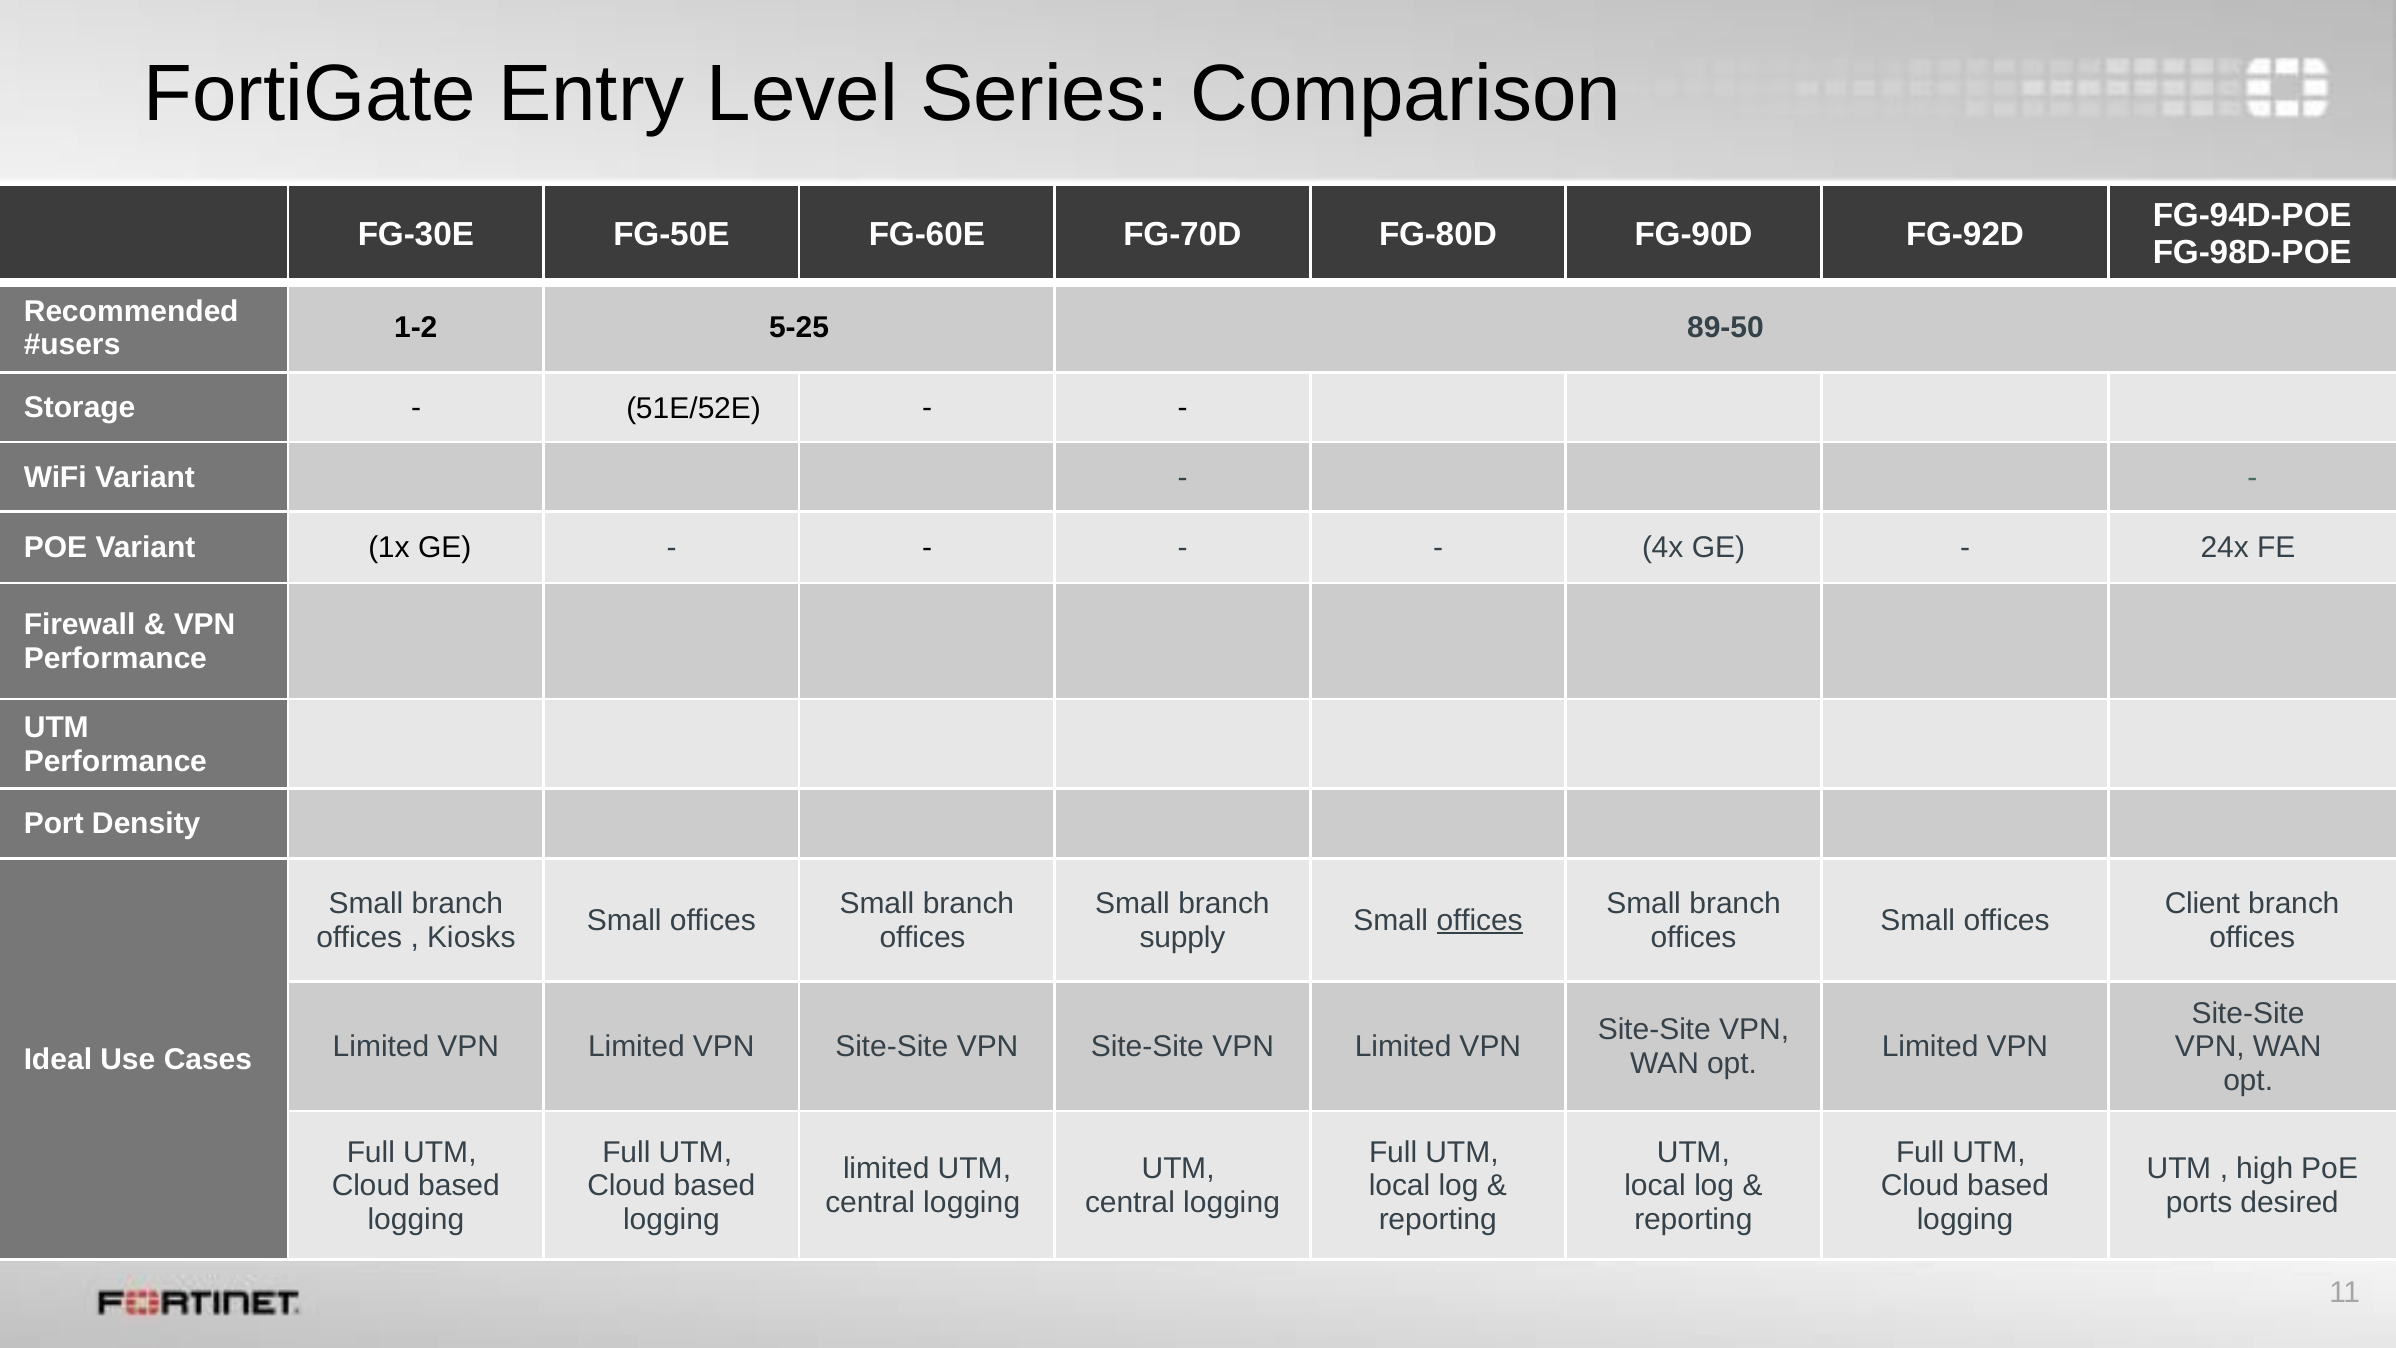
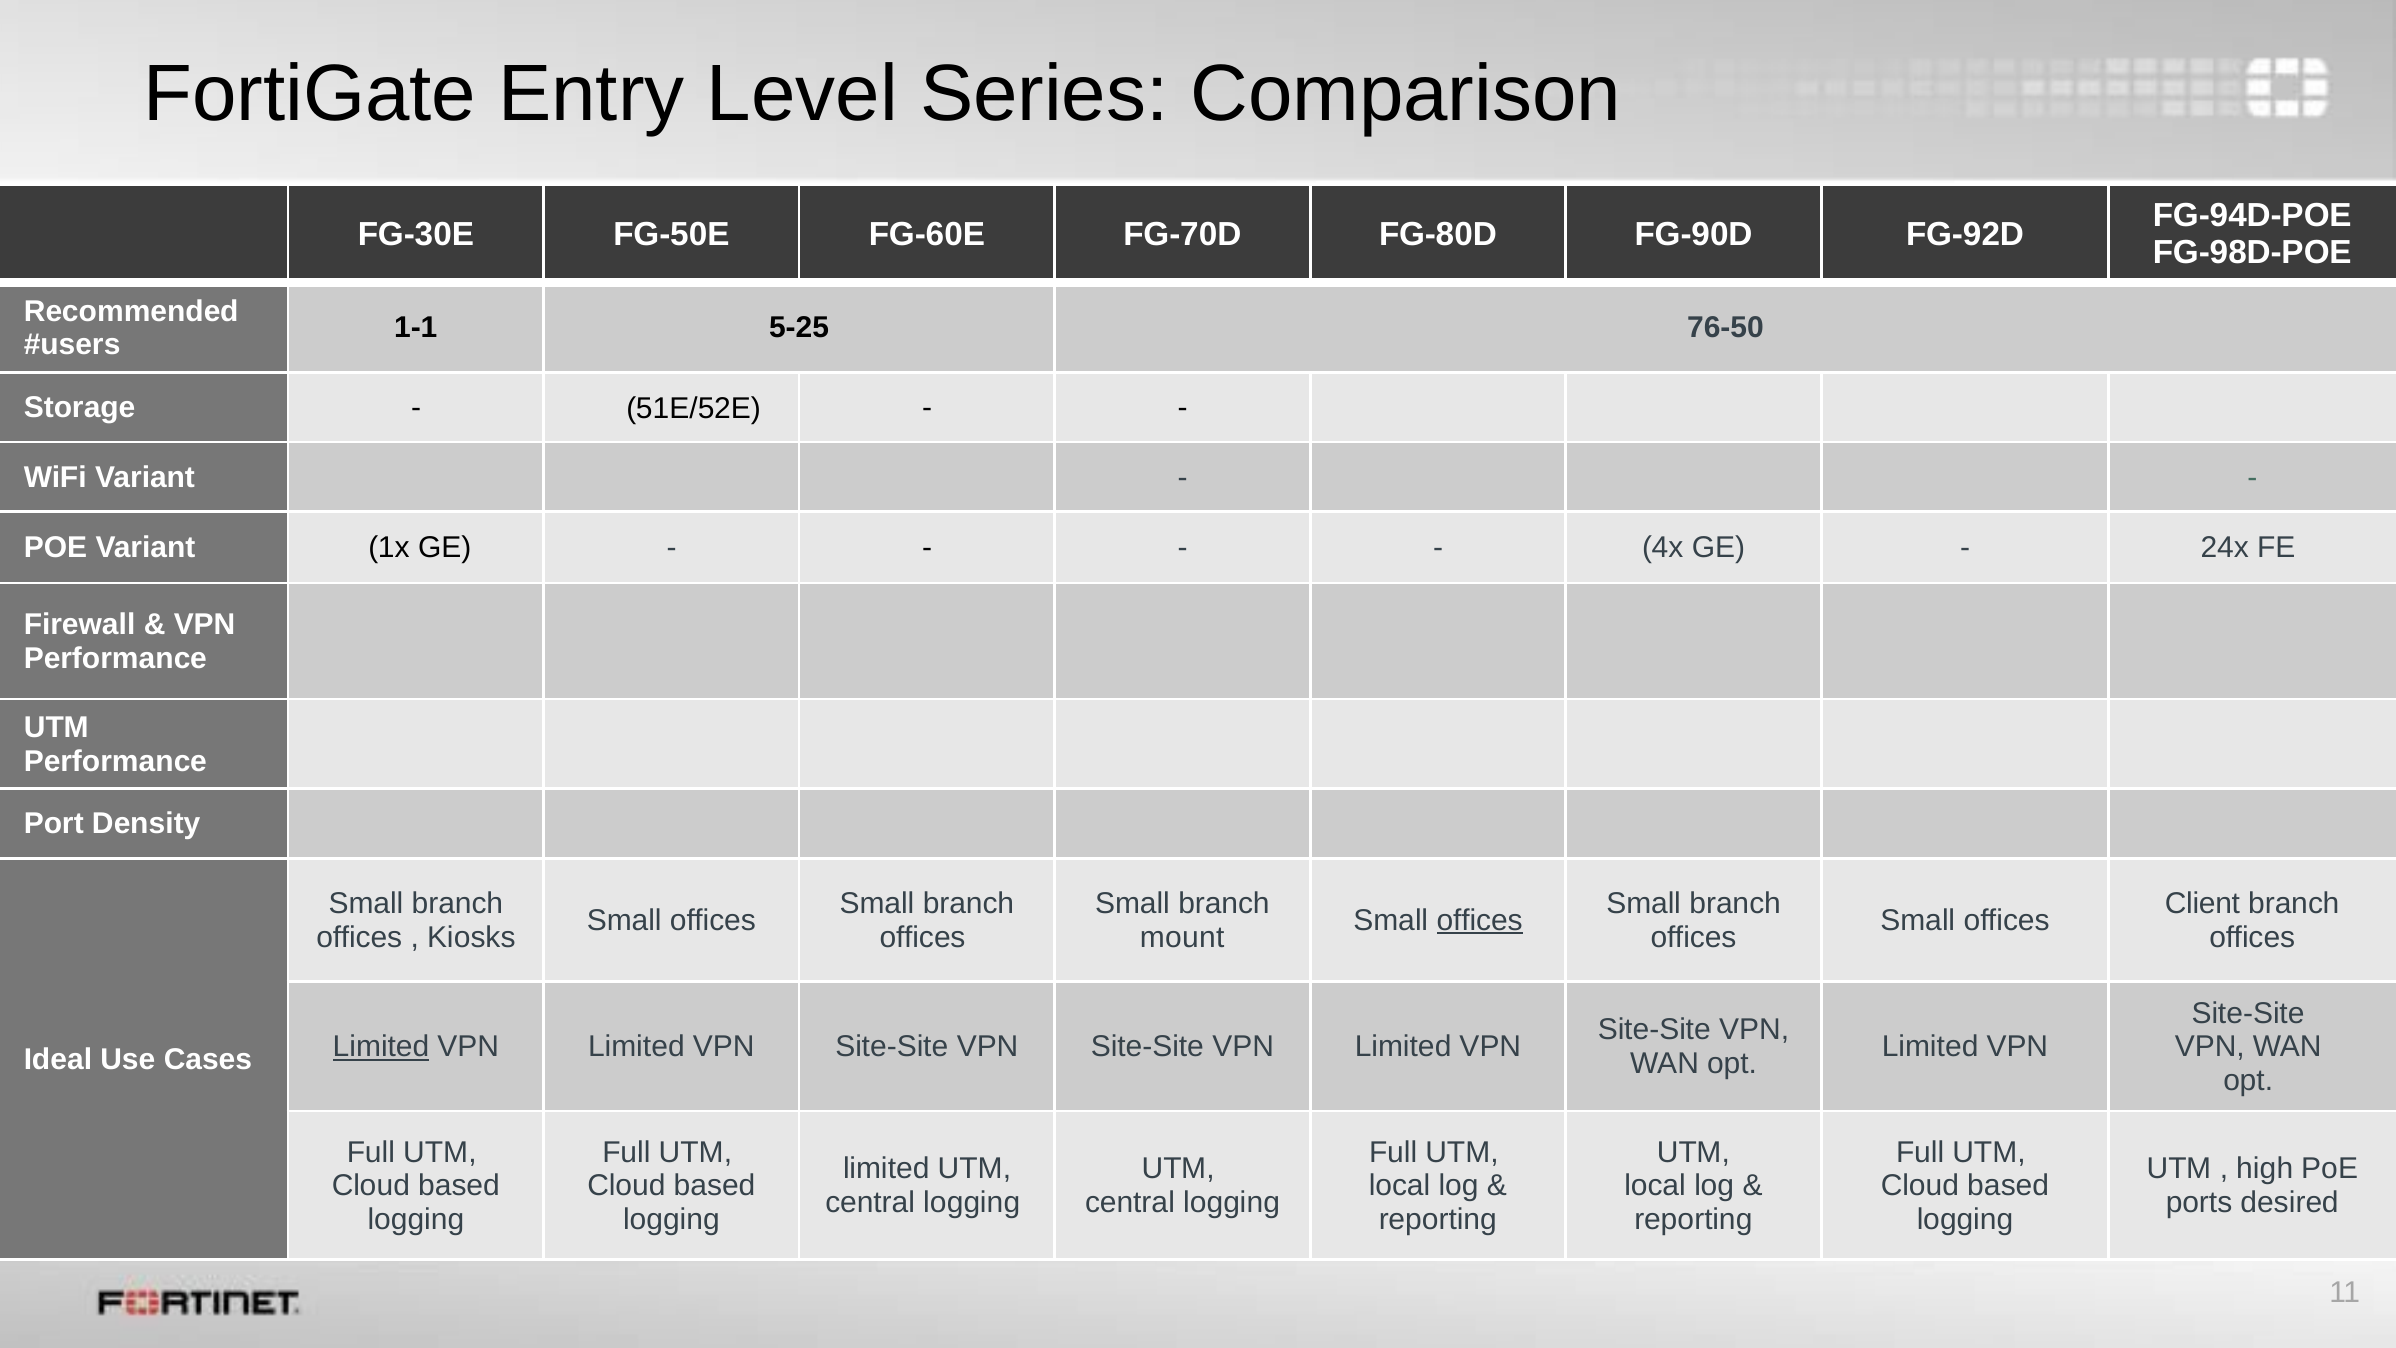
1-2: 1-2 -> 1-1 (416, 328)
89-50: 89-50 -> 76-50 (1725, 328)
supply: supply -> mount (1182, 937)
Limited underline: none -> present (381, 1047)
